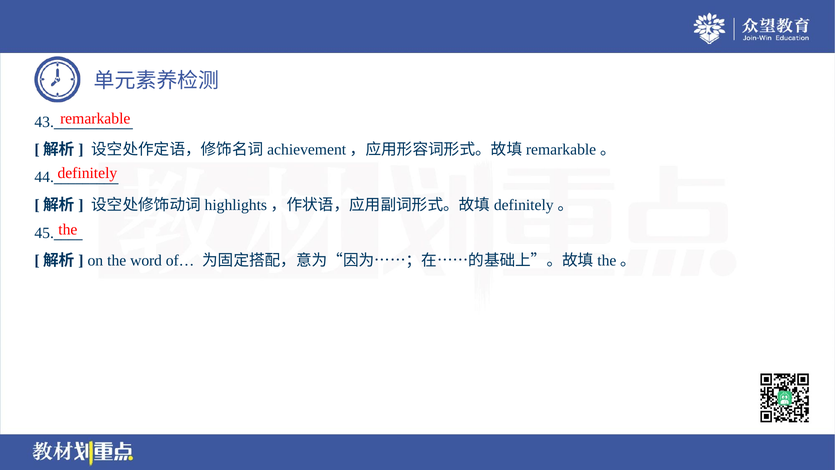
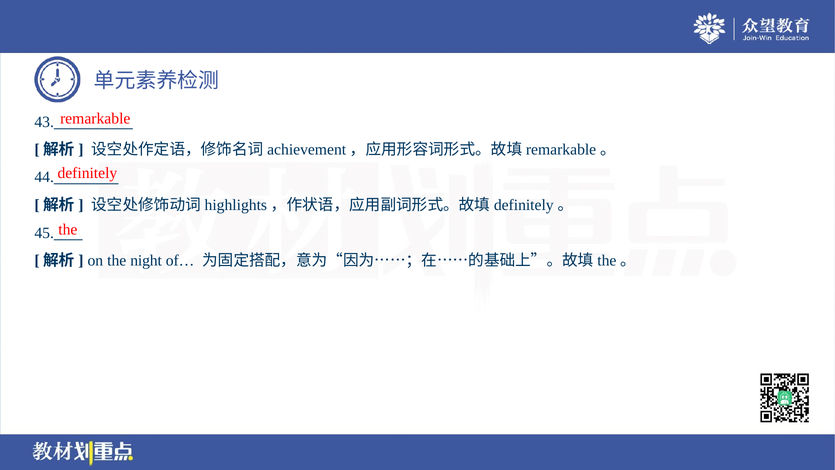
word: word -> night (146, 261)
